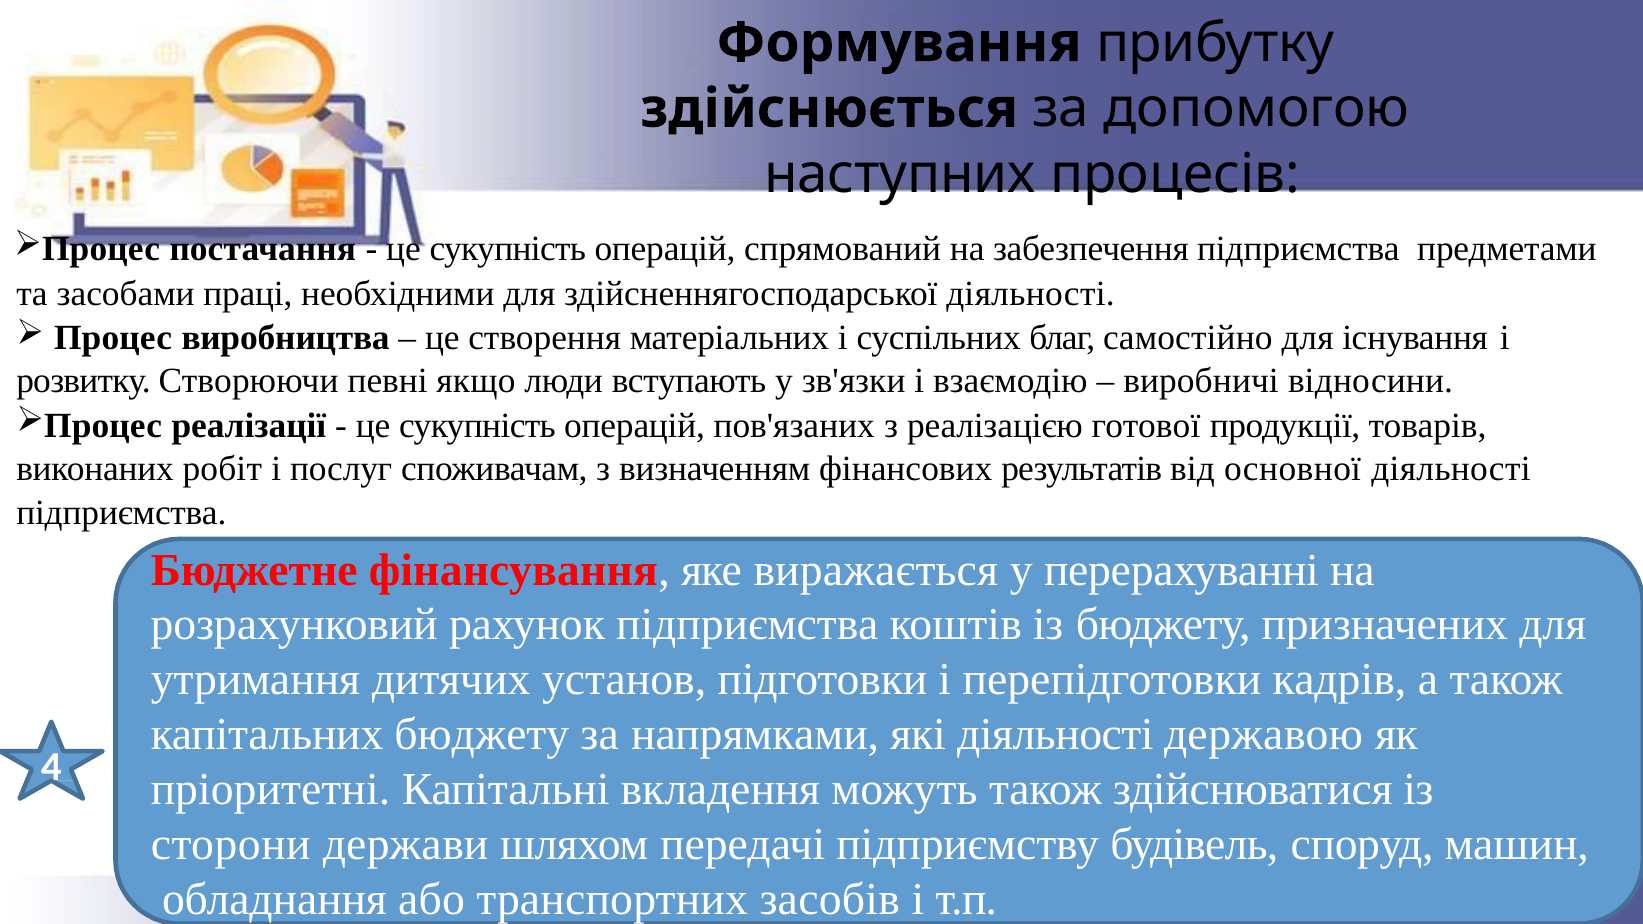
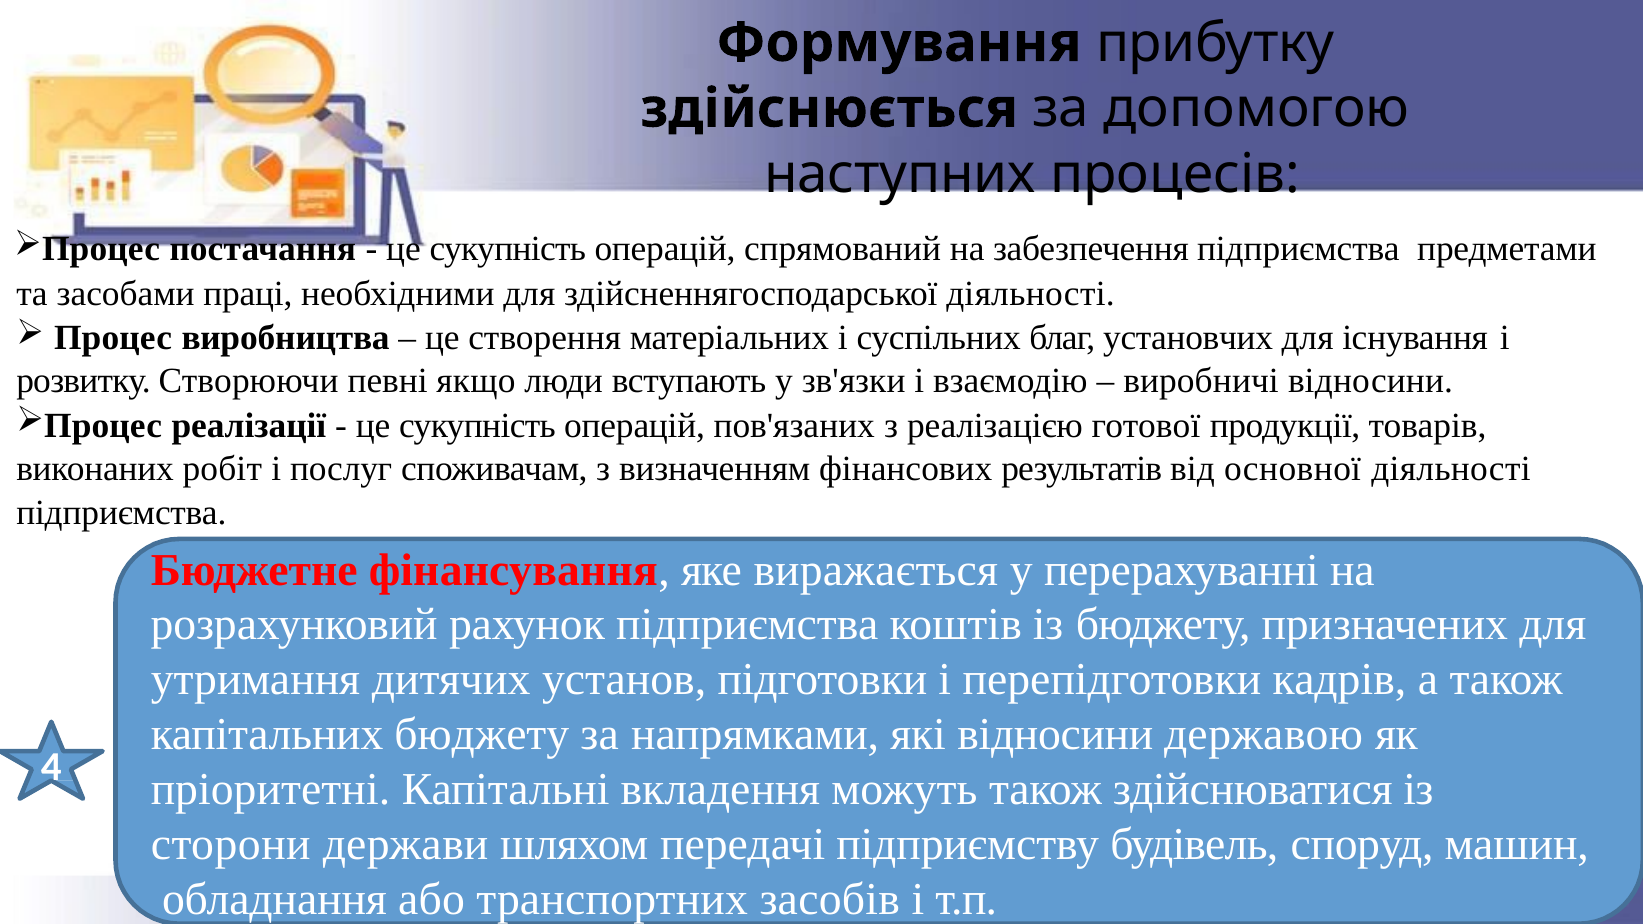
самостійно: самостійно -> установчих (1188, 338)
які діяльності: діяльності -> відносини (1055, 734)
